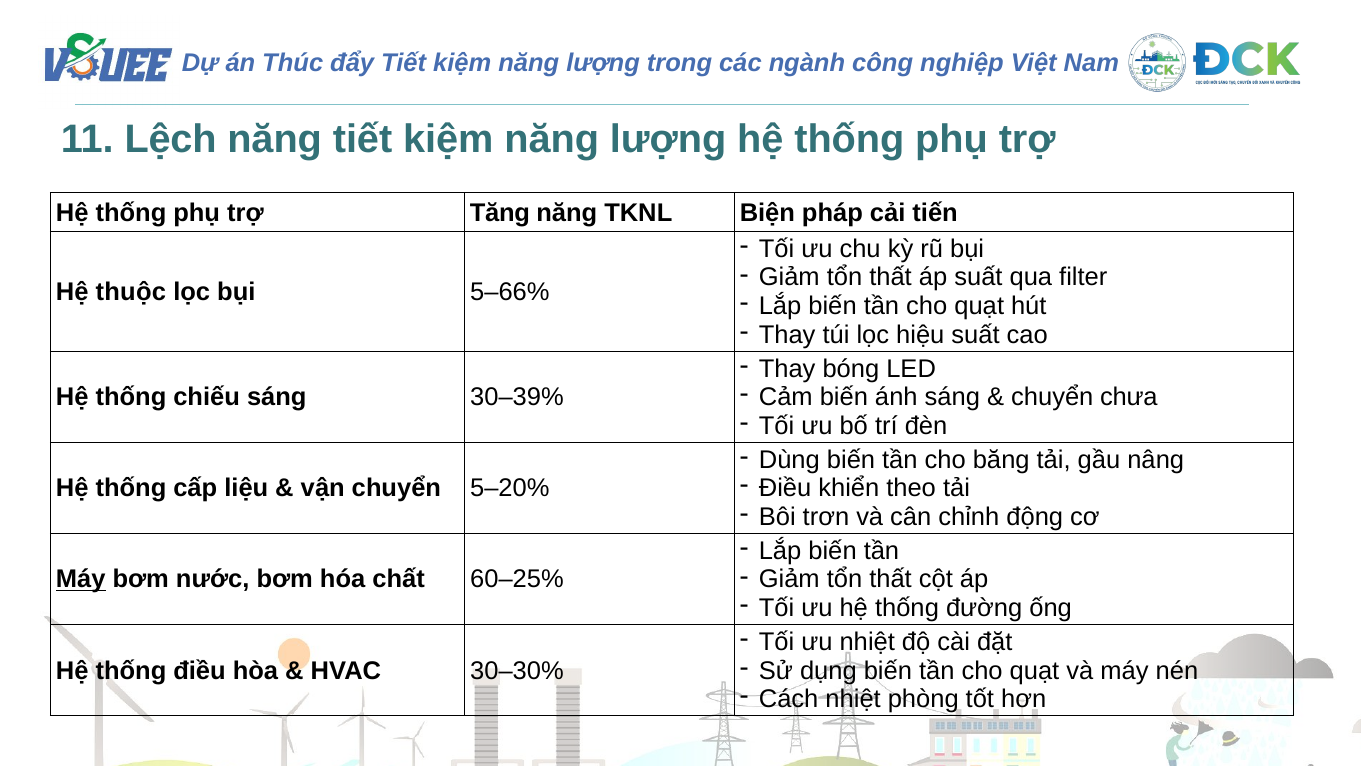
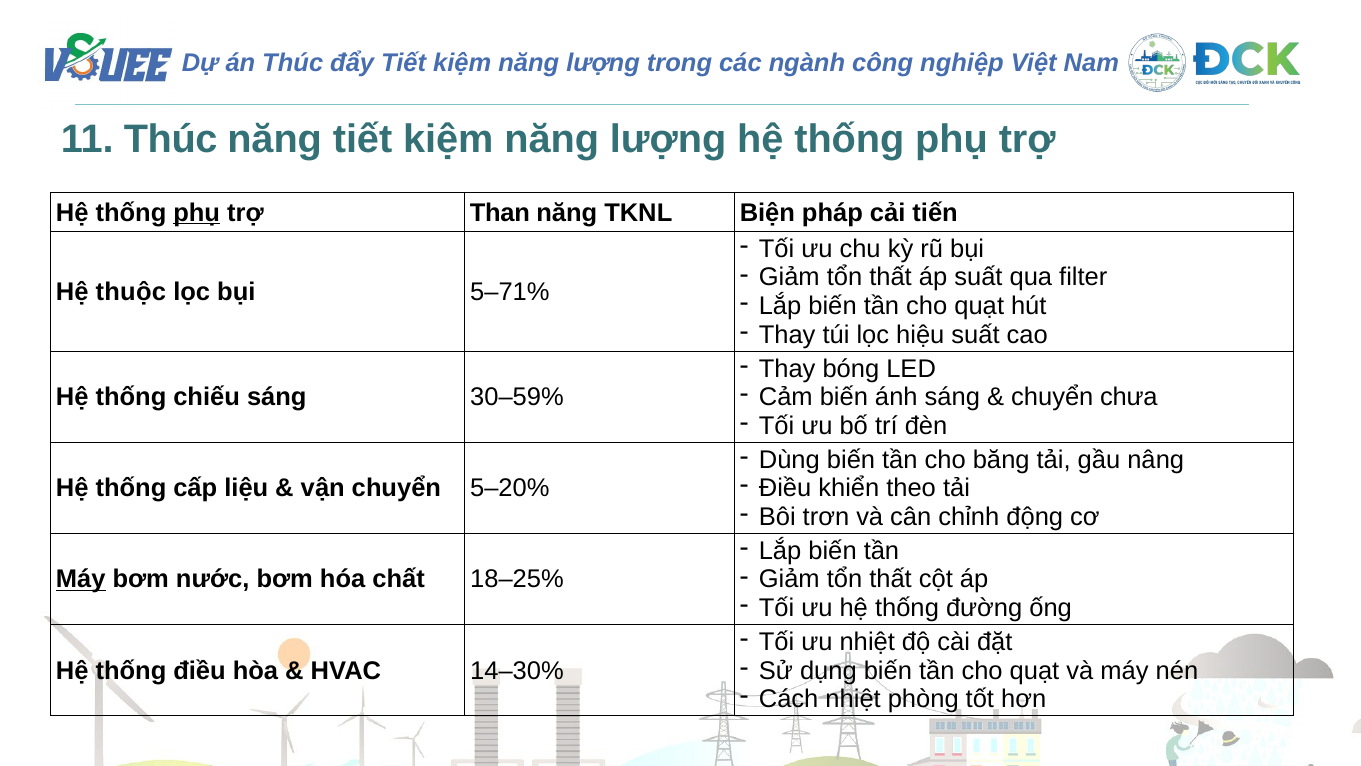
11 Lệch: Lệch -> Thúc (171, 140)
phụ underline: none -> present (197, 212)
Tăng: Tăng -> Than (500, 212)
5–66%: 5–66% -> 5–71% (510, 292)
30–39%: 30–39% -> 30–59% (517, 397)
60–25%: 60–25% -> 18–25% (517, 579)
30–30%: 30–30% -> 14–30% (517, 670)
